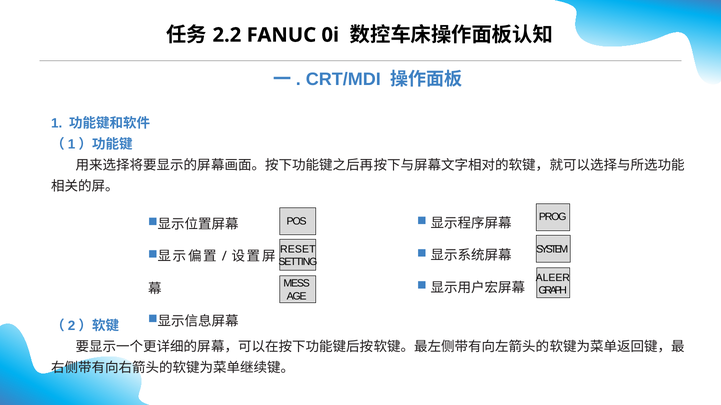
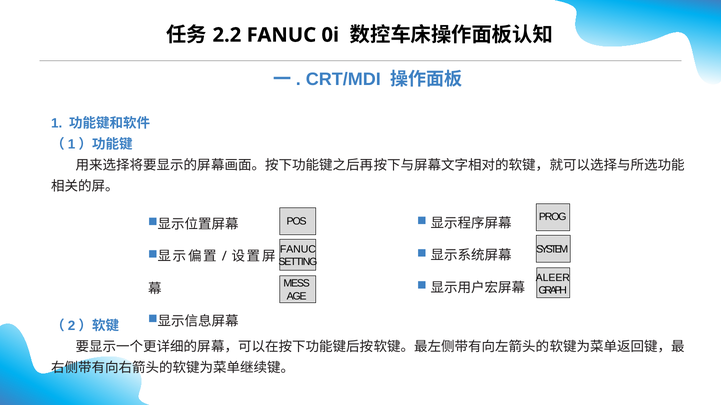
RESET: RESET -> FANUC (298, 249)
